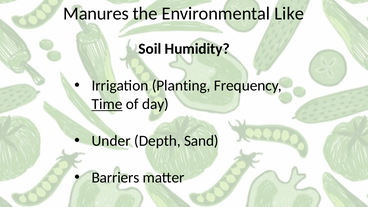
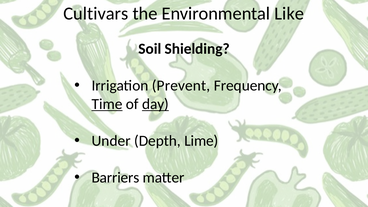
Manures: Manures -> Cultivars (96, 14)
Humidity: Humidity -> Shielding (197, 49)
Planting: Planting -> Prevent (181, 86)
day underline: none -> present (155, 104)
Sand: Sand -> Lime (201, 141)
